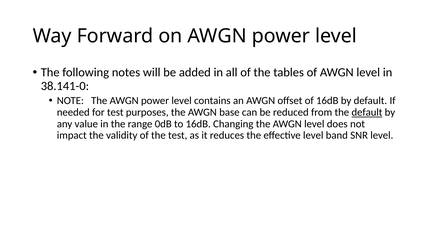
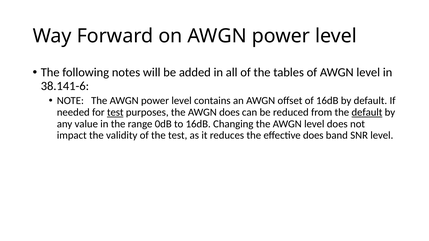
38.141-0: 38.141-0 -> 38.141-6 (65, 86)
test underline: none -> present (115, 112)
AWGN base: base -> does (229, 112)
effective level: level -> does (313, 136)
